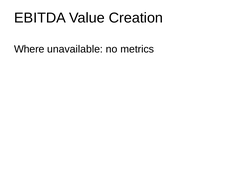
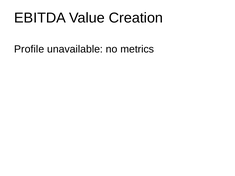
Where: Where -> Profile (29, 49)
